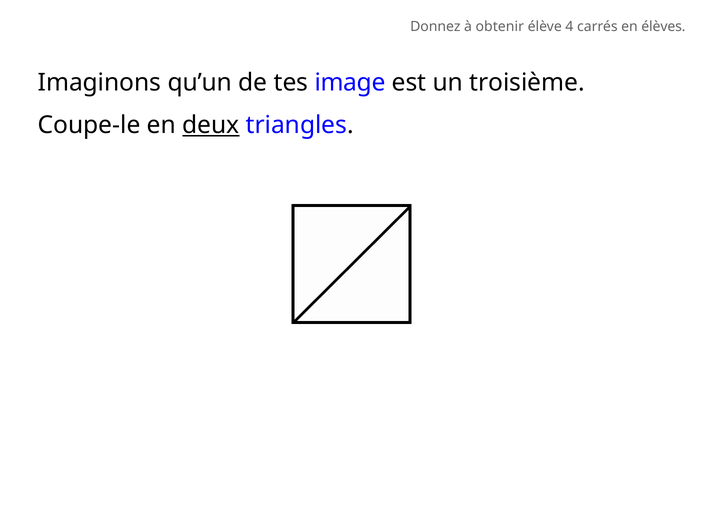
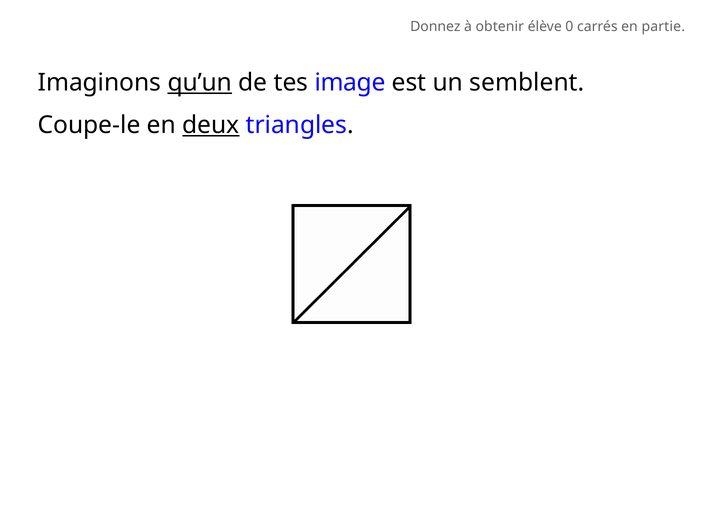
4: 4 -> 0 (569, 27)
élèves: élèves -> partie (663, 27)
qu’un underline: none -> present (200, 83)
troisième: troisième -> semblent (527, 83)
